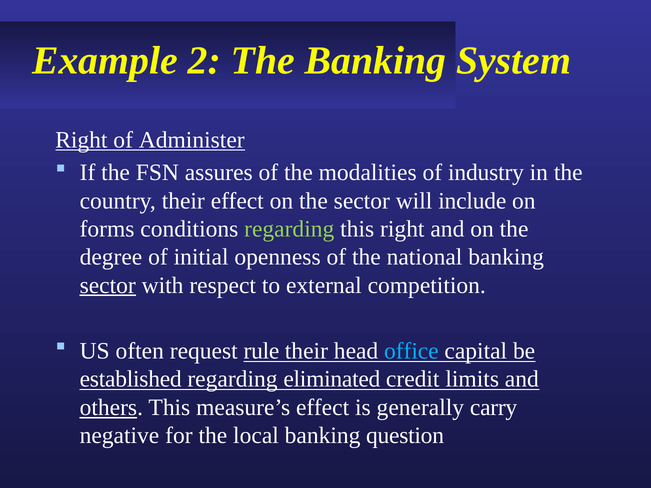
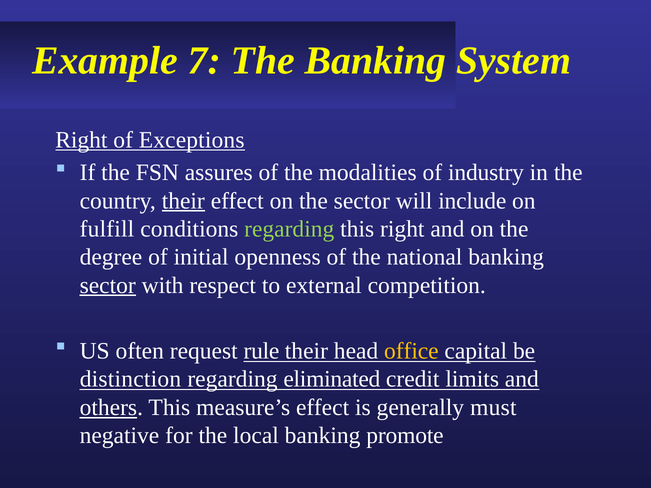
2: 2 -> 7 (204, 61)
Administer: Administer -> Exceptions (192, 140)
their underline: none -> present (183, 201)
forms: forms -> fulfill (107, 229)
office colour: light blue -> yellow (411, 351)
established: established -> distinction (130, 379)
carry: carry -> must (493, 408)
question: question -> promote (405, 436)
